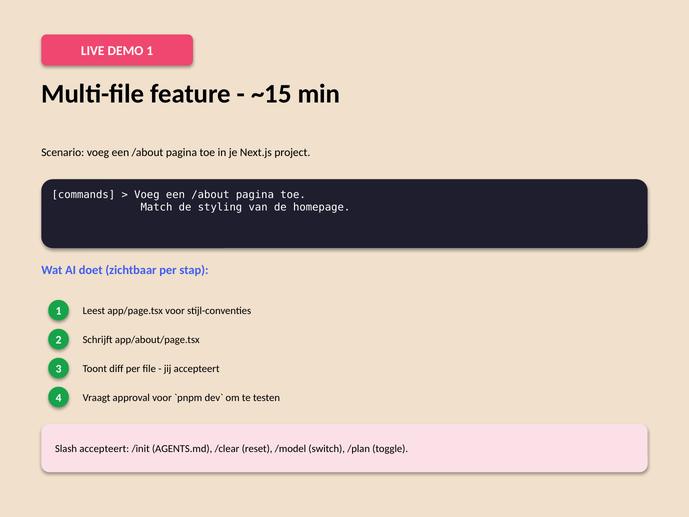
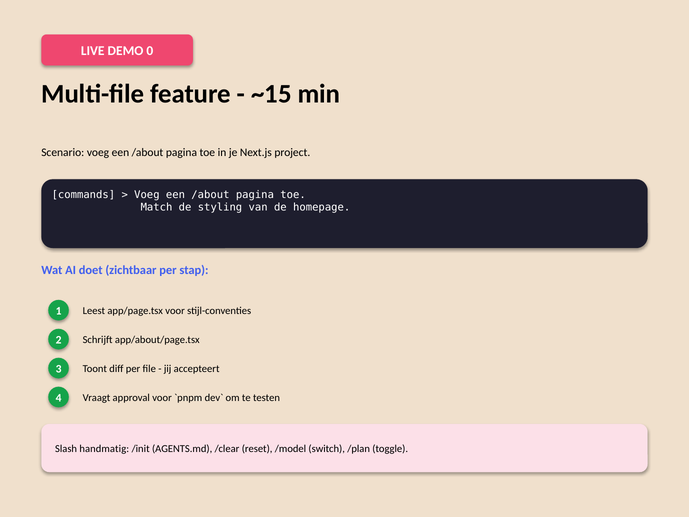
DEMO 1: 1 -> 0 (150, 51)
Slash accepteert: accepteert -> handmatig (104, 449)
